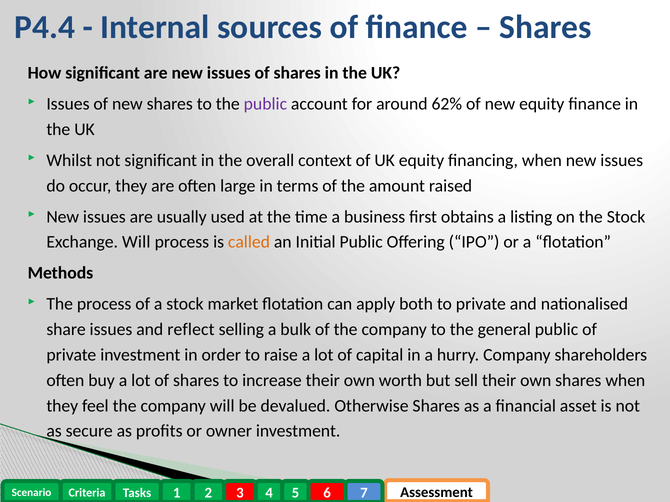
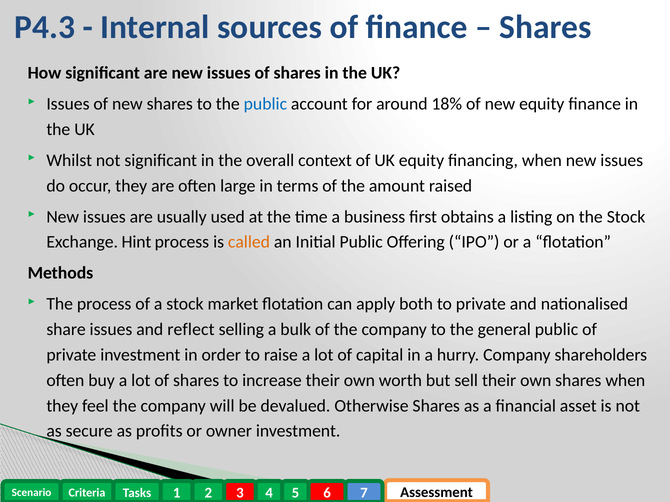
P4.4: P4.4 -> P4.3 (45, 27)
public colour: purple -> blue (265, 104)
62%: 62% -> 18% (447, 104)
Exchange Will: Will -> Hint (136, 242)
